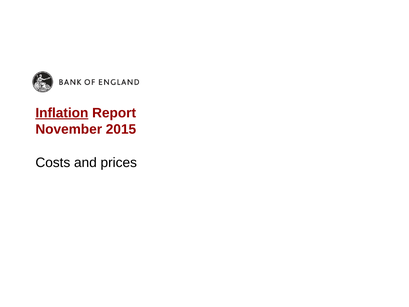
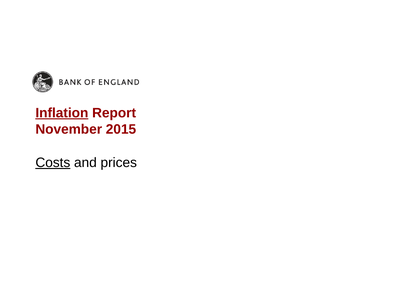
Costs underline: none -> present (53, 162)
